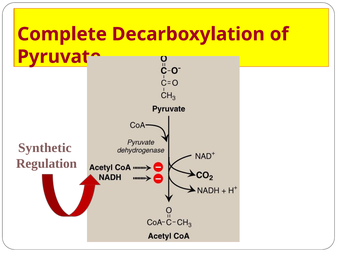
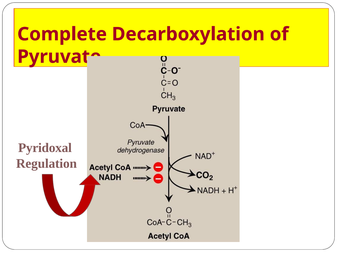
Synthetic: Synthetic -> Pyridoxal (45, 148)
